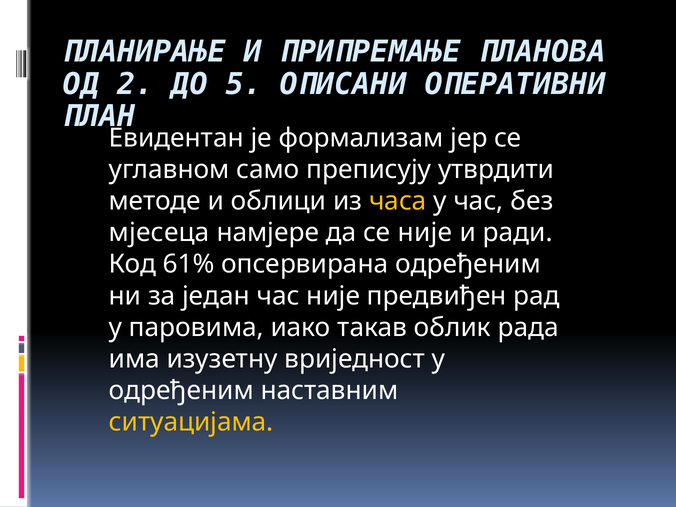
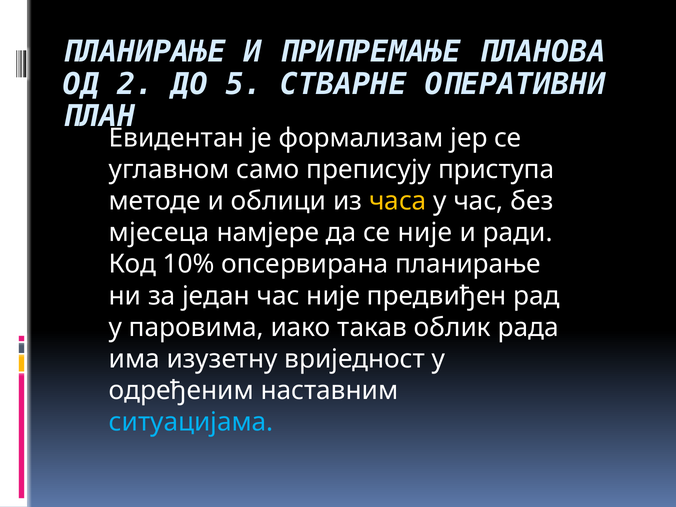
ОПИСАНИ: ОПИСАНИ -> СТВАРНЕ (343, 84)
утврдити: утврдити -> приступа (496, 170)
61%: 61% -> 10% (189, 264)
опсервирана одређеним: одређеним -> планирање (468, 264)
ситуацијама colour: yellow -> light blue (191, 422)
